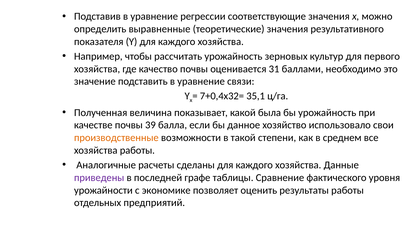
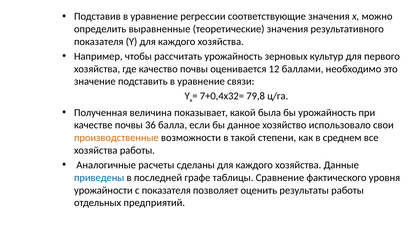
31: 31 -> 12 (274, 69)
35,1: 35,1 -> 79,8 (256, 96)
39: 39 -> 36 (150, 125)
приведены colour: purple -> blue (99, 177)
с экономике: экономике -> показателя (166, 190)
